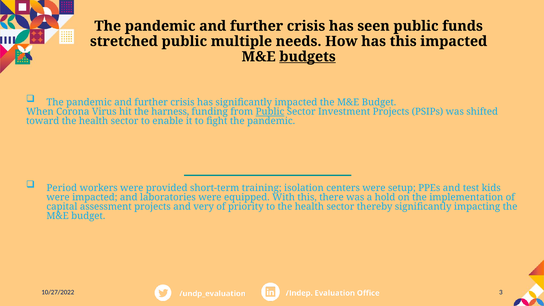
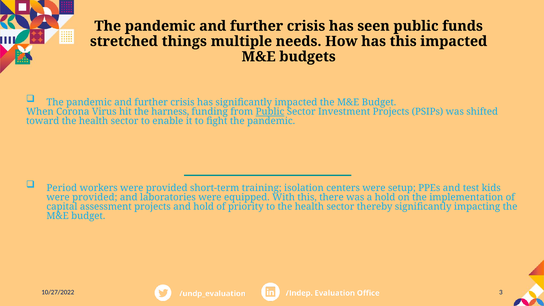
stretched public: public -> things (184, 41)
budgets underline: present -> none (307, 57)
impacted: impacted -> provided (95, 197)
and very: very -> hold (204, 207)
